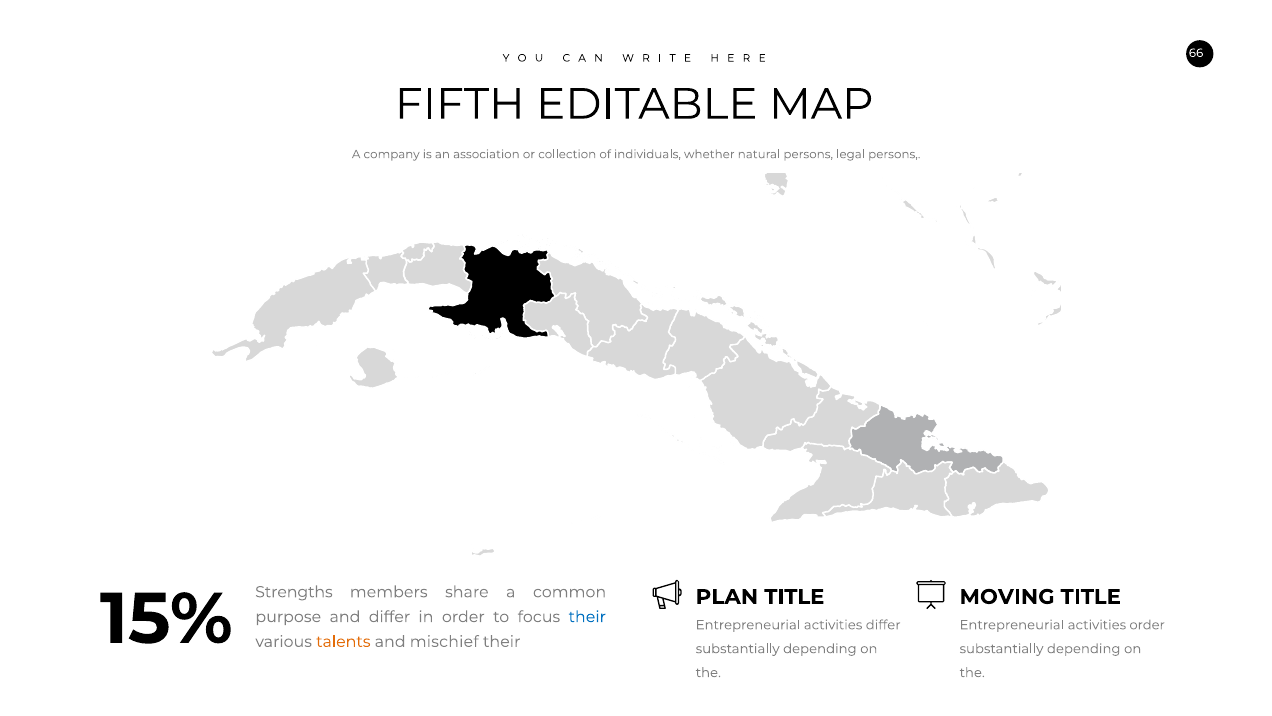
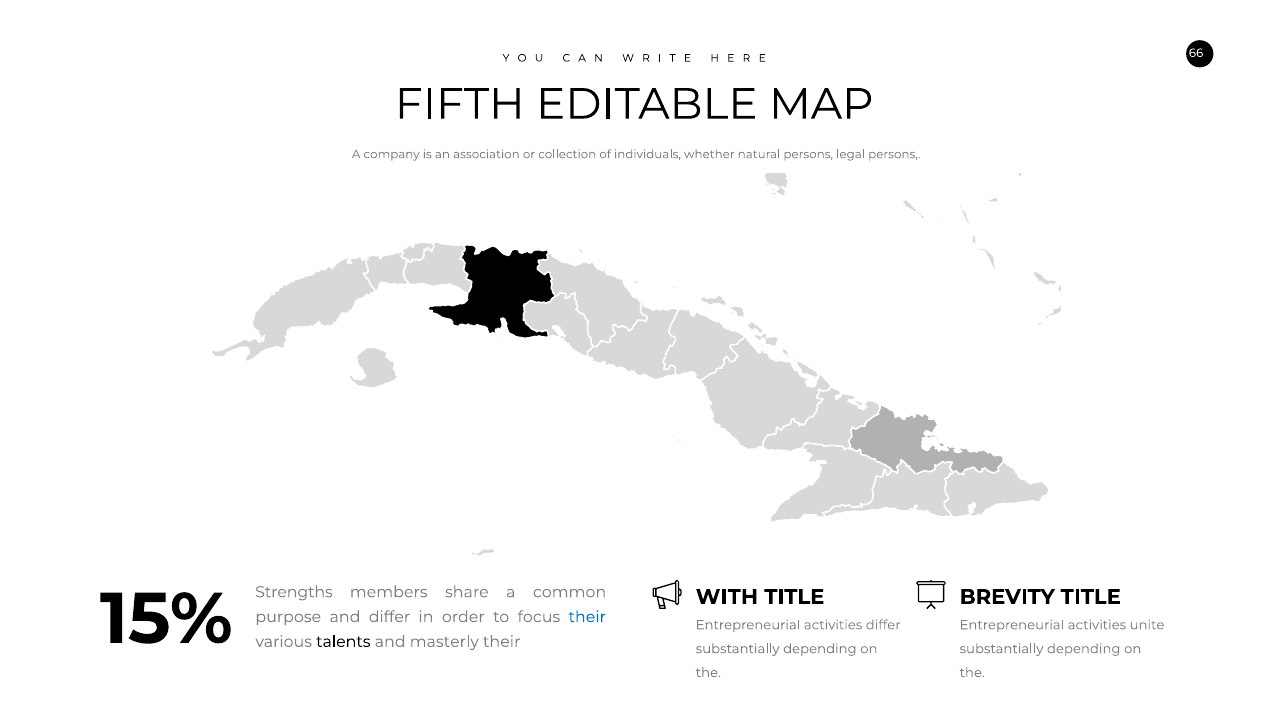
PLAN: PLAN -> WITH (727, 597)
MOVING: MOVING -> BREVITY (1007, 597)
activities order: order -> unite (1147, 625)
talents colour: orange -> black (343, 641)
mischief: mischief -> masterly (444, 641)
